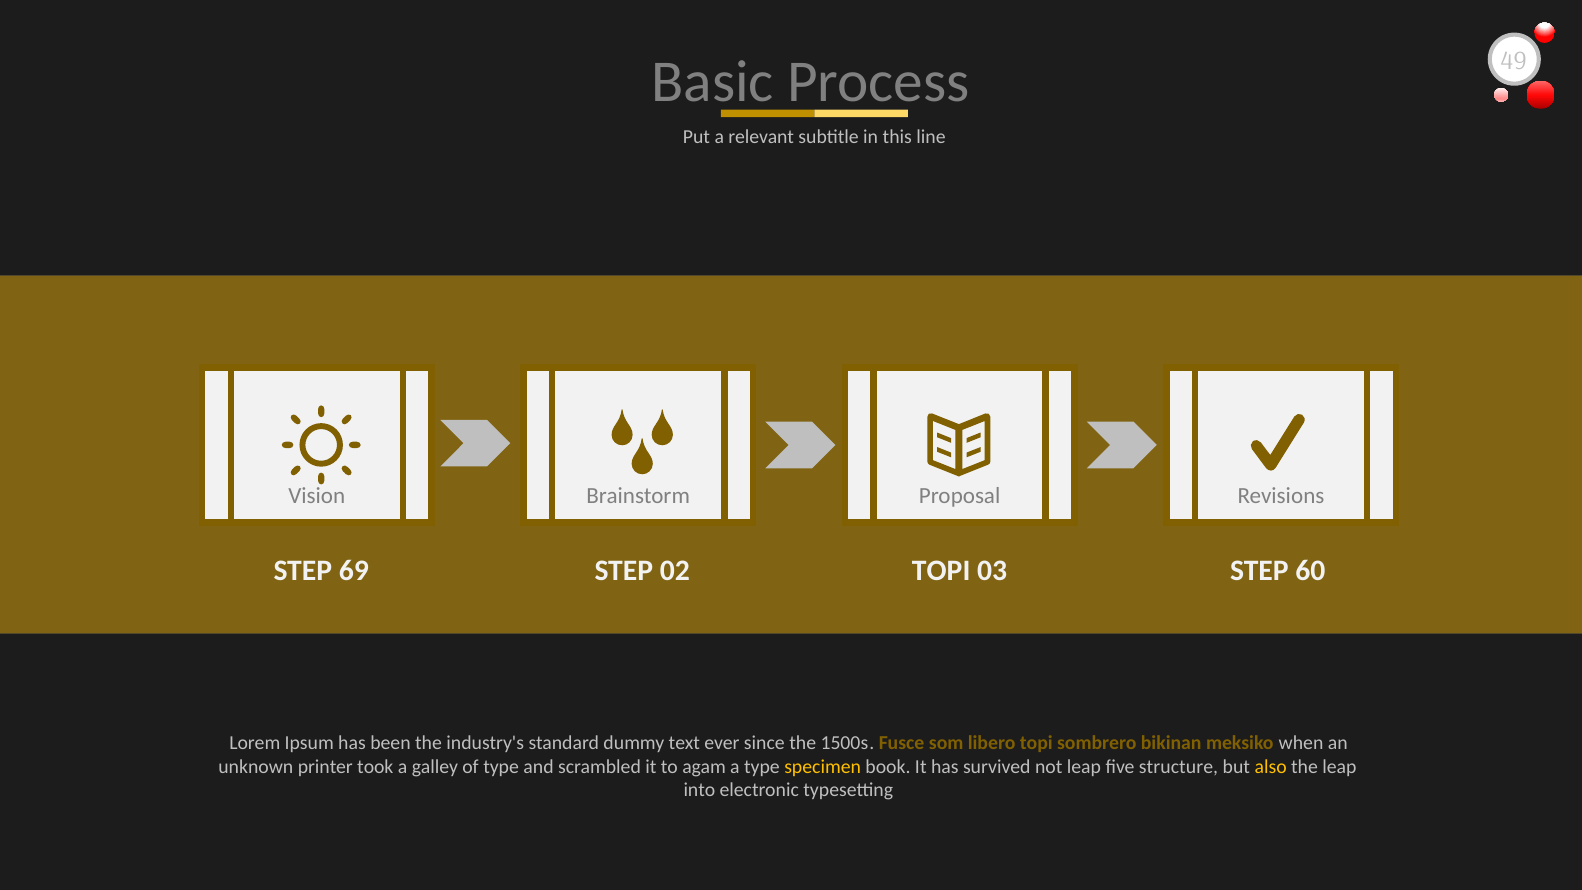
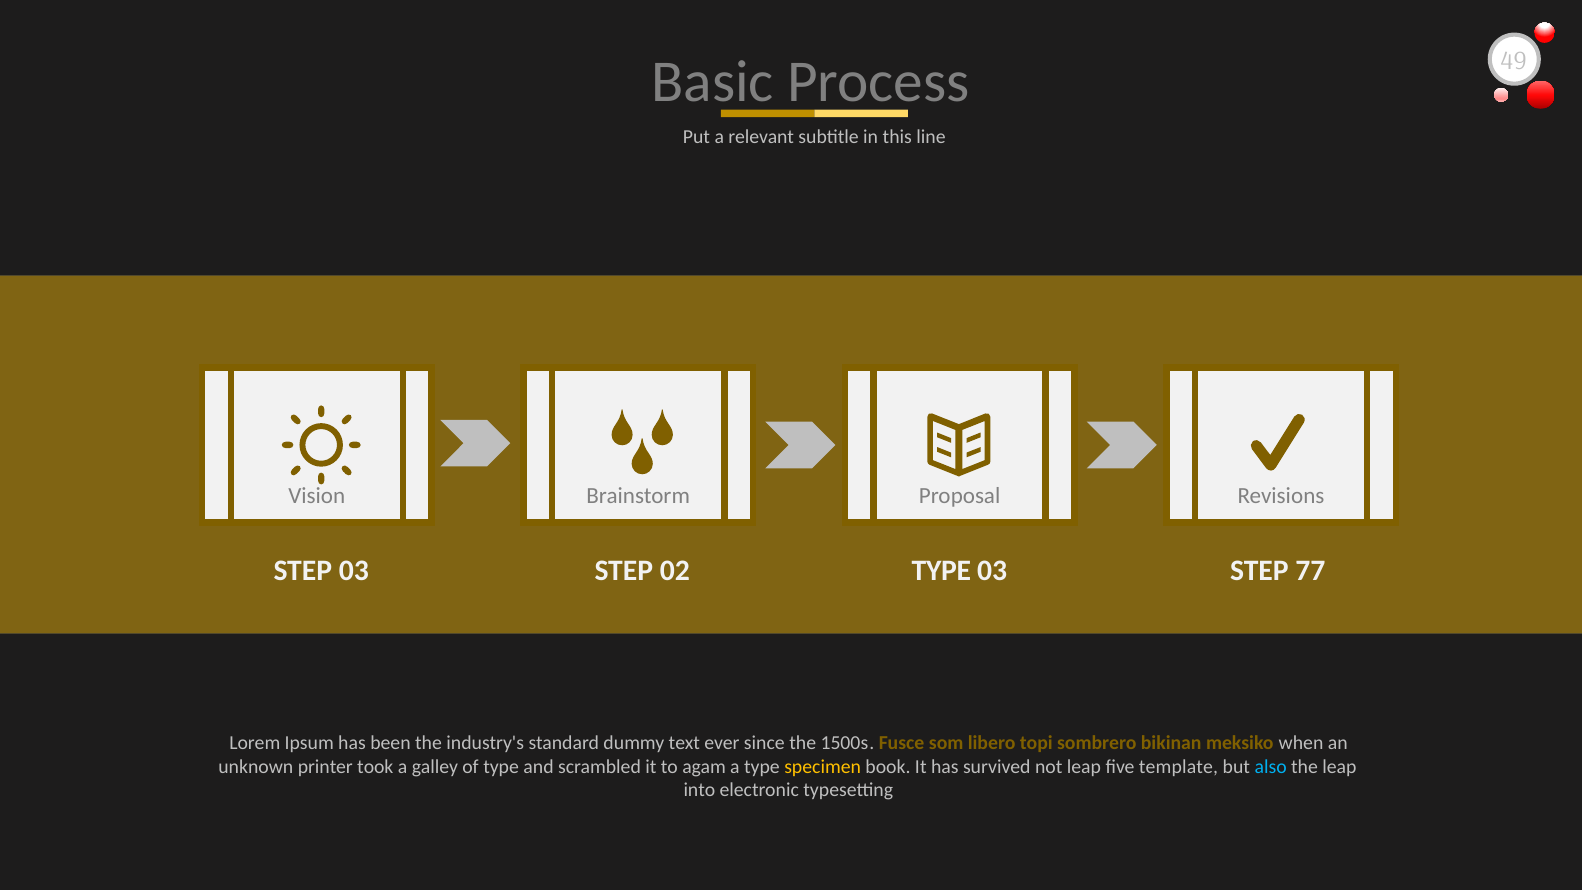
STEP 69: 69 -> 03 (354, 571)
02 TOPI: TOPI -> TYPE (941, 571)
60: 60 -> 77 (1310, 571)
structure: structure -> template (1178, 767)
also colour: yellow -> light blue (1271, 767)
